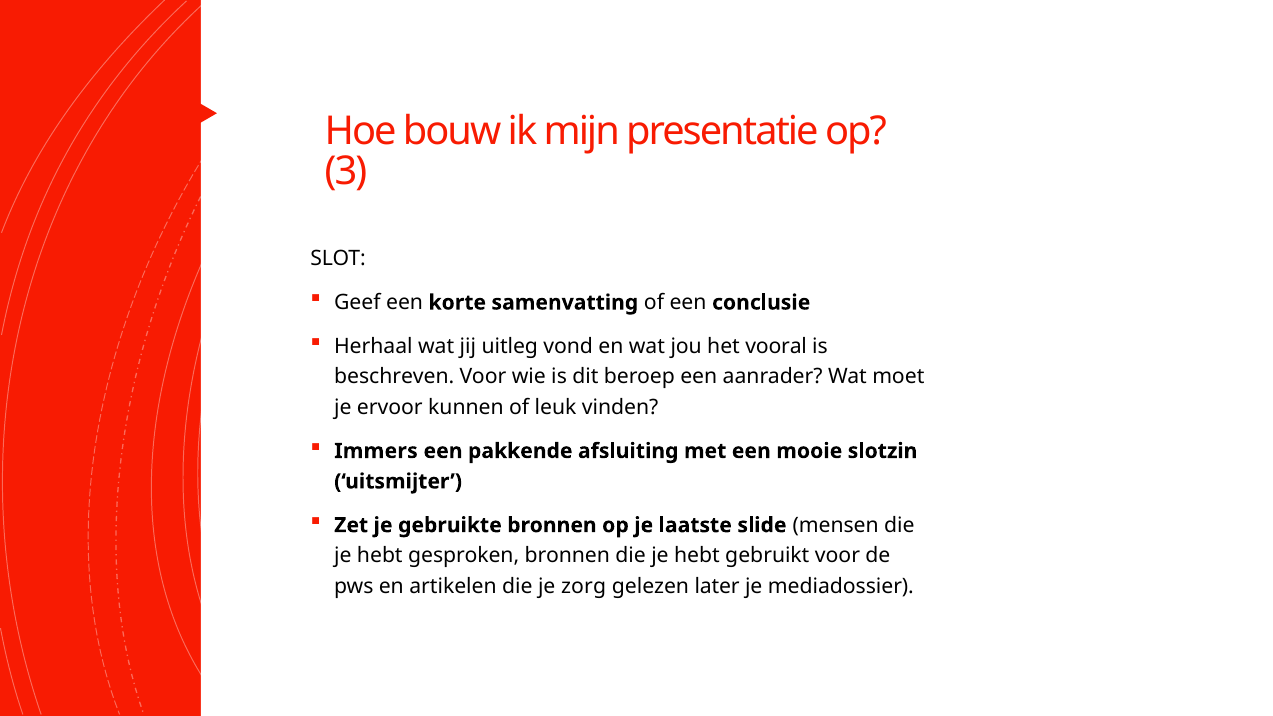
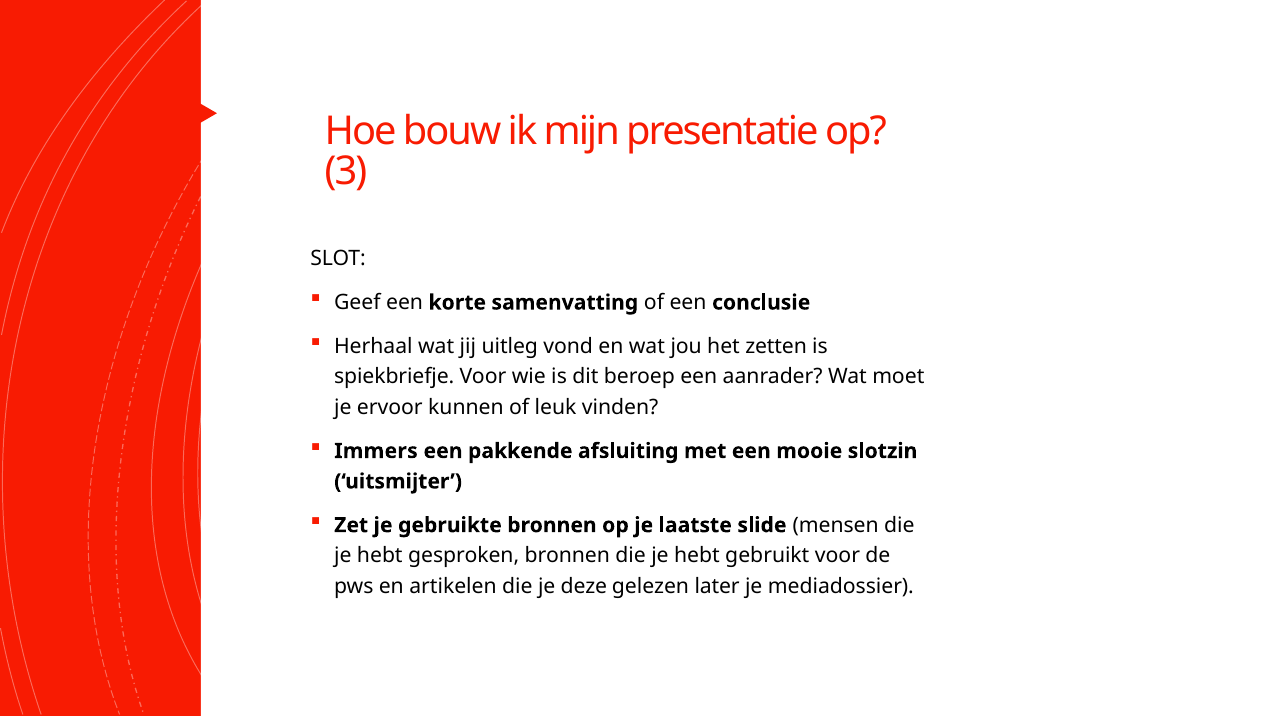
vooral: vooral -> zetten (776, 346)
beschreven: beschreven -> spiekbriefje (394, 377)
zorg: zorg -> deze (584, 586)
